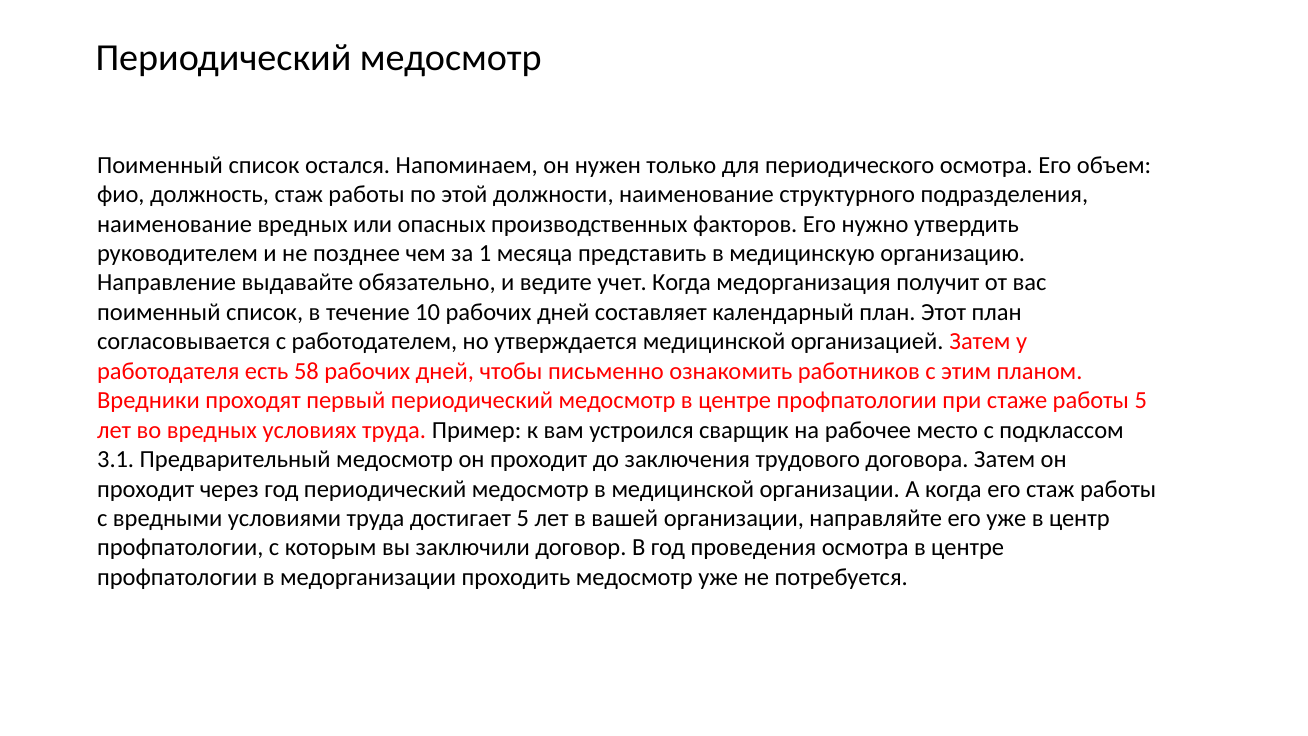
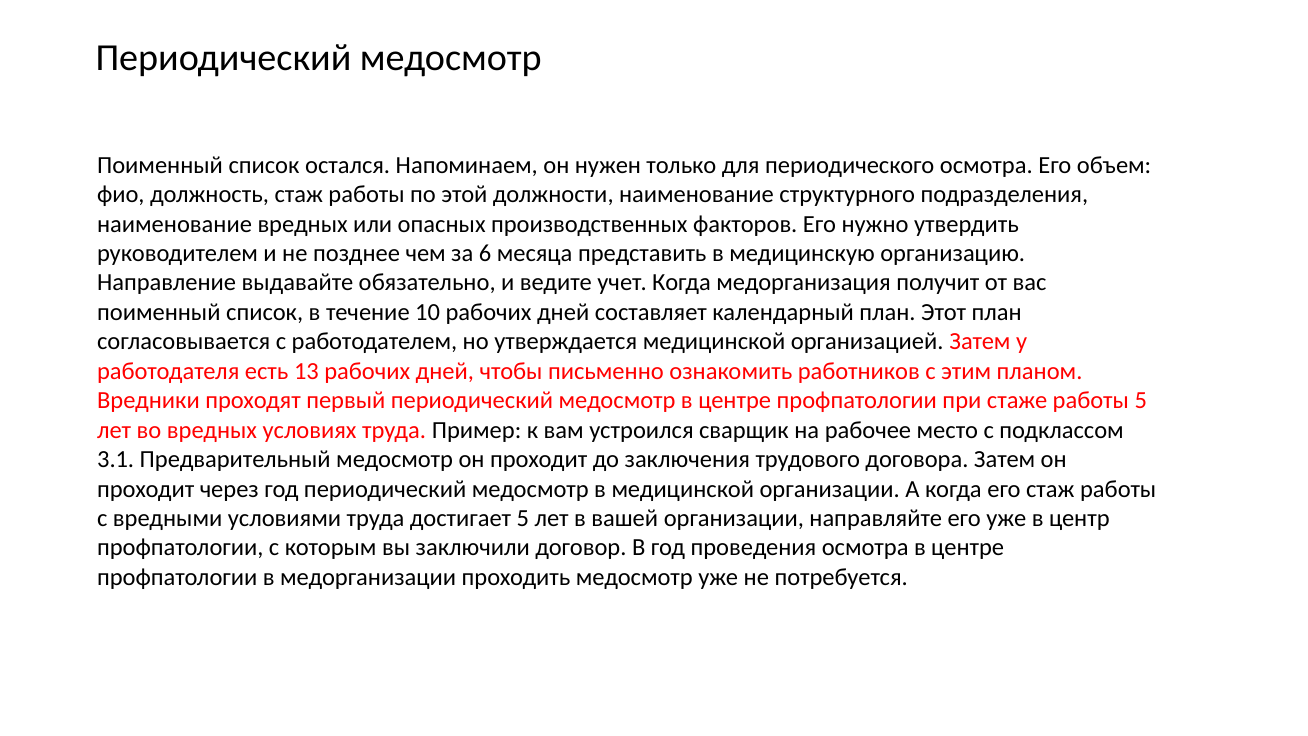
1: 1 -> 6 (485, 253)
58: 58 -> 13 (306, 371)
